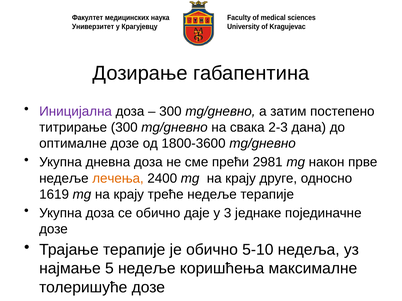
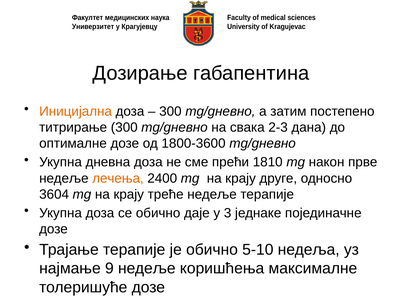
Иницијална colour: purple -> orange (76, 112)
2981: 2981 -> 1810 (268, 162)
1619: 1619 -> 3604 (54, 195)
5: 5 -> 9 (109, 269)
